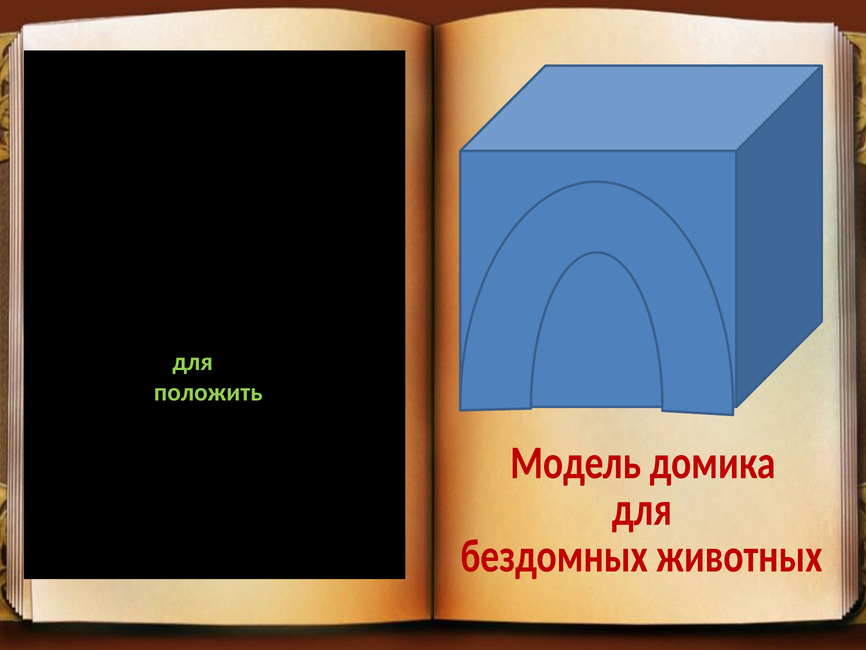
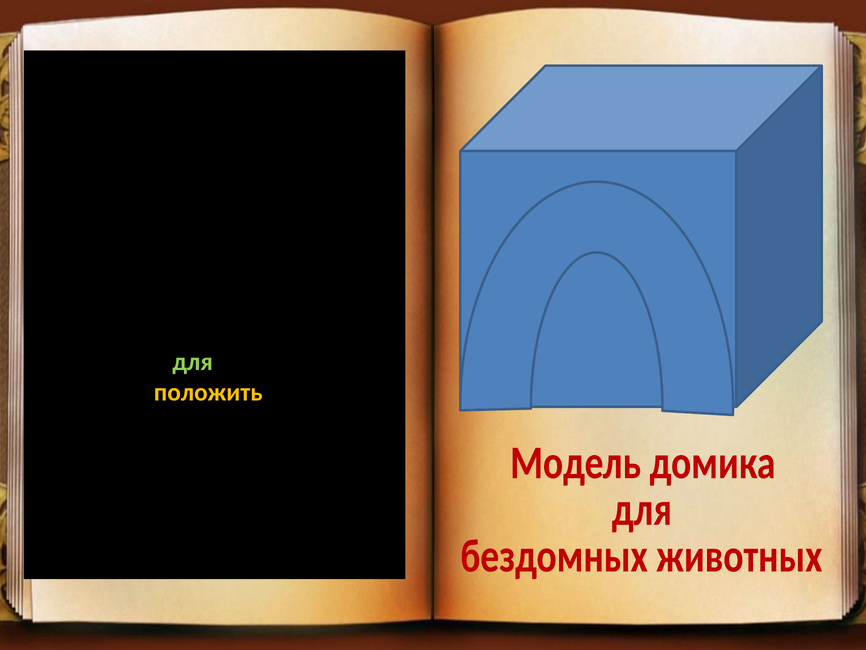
положить colour: light green -> yellow (208, 392)
